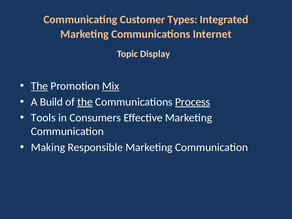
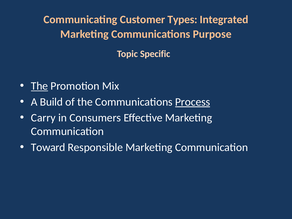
Internet: Internet -> Purpose (212, 34)
Display: Display -> Specific (155, 54)
Mix underline: present -> none (111, 86)
the underline: present -> none (85, 102)
Tools: Tools -> Carry (43, 118)
Making: Making -> Toward (48, 147)
